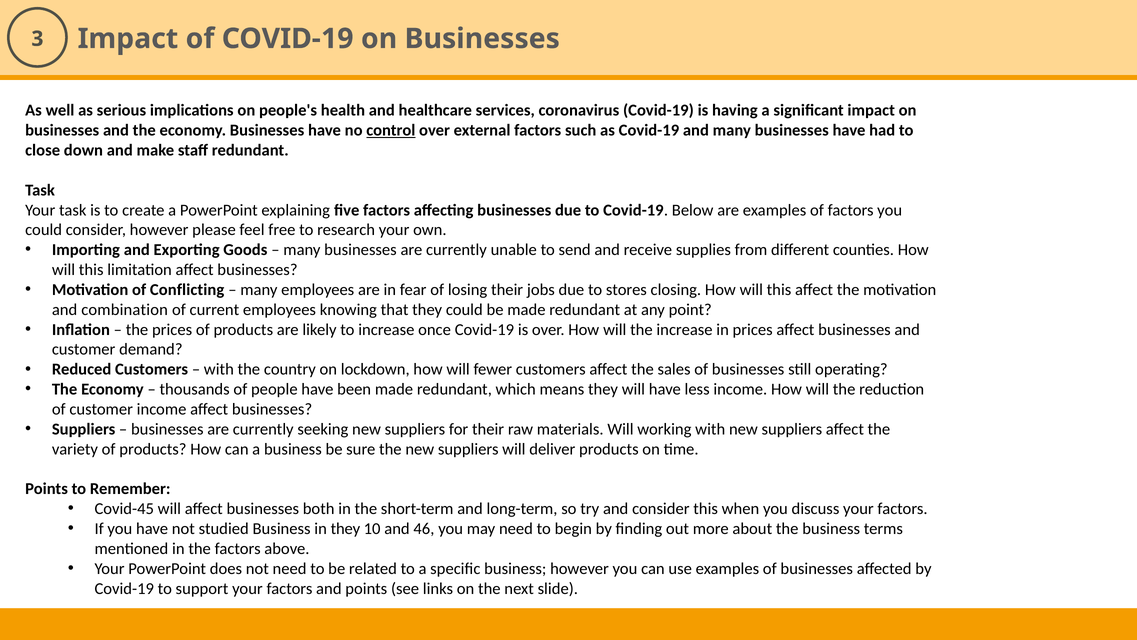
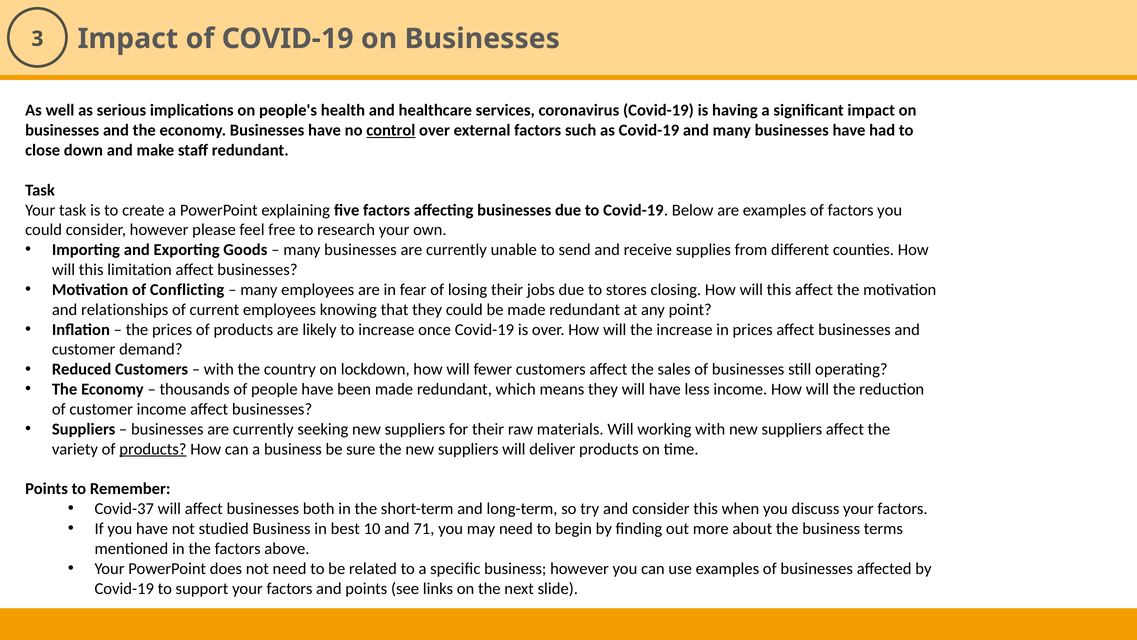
combination: combination -> relationships (125, 309)
products underline: none -> present (153, 449)
Covid-45: Covid-45 -> Covid-37 (124, 509)
in they: they -> best (345, 528)
46: 46 -> 71 (424, 528)
